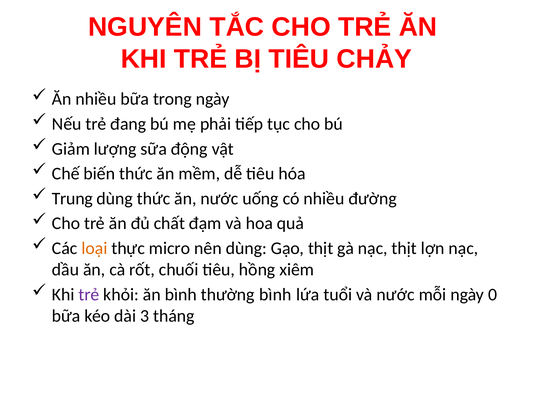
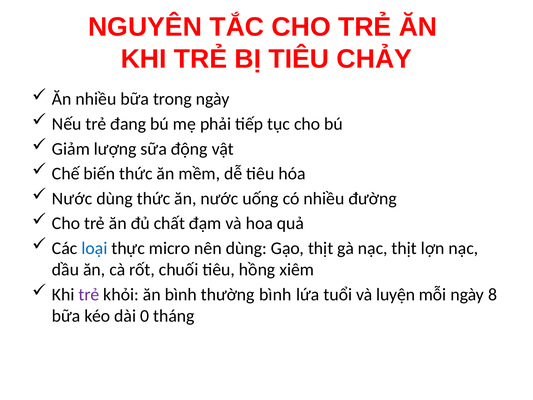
Trung: Trung -> Nước (72, 198)
loại colour: orange -> blue (94, 248)
và nước: nước -> luyện (396, 294)
0: 0 -> 8 (493, 294)
3: 3 -> 0 (145, 316)
